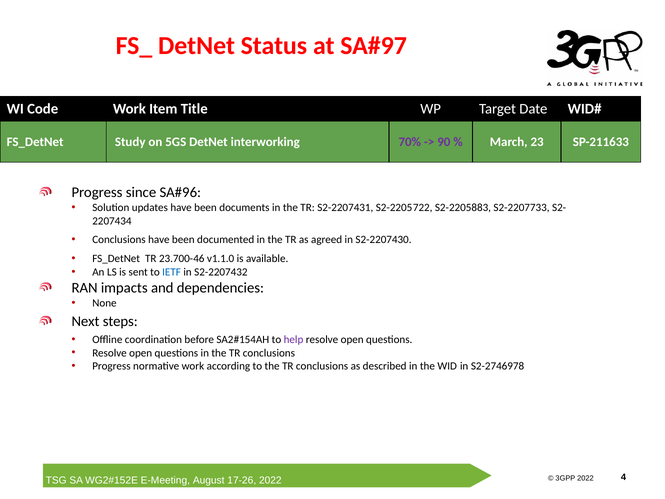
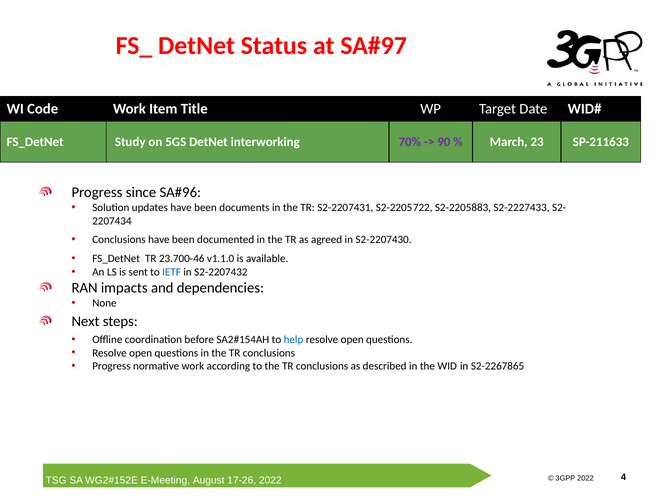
S2-2207733: S2-2207733 -> S2-2227433 (522, 208)
help colour: purple -> blue (294, 339)
S2-2746978: S2-2746978 -> S2-2267865 (498, 366)
